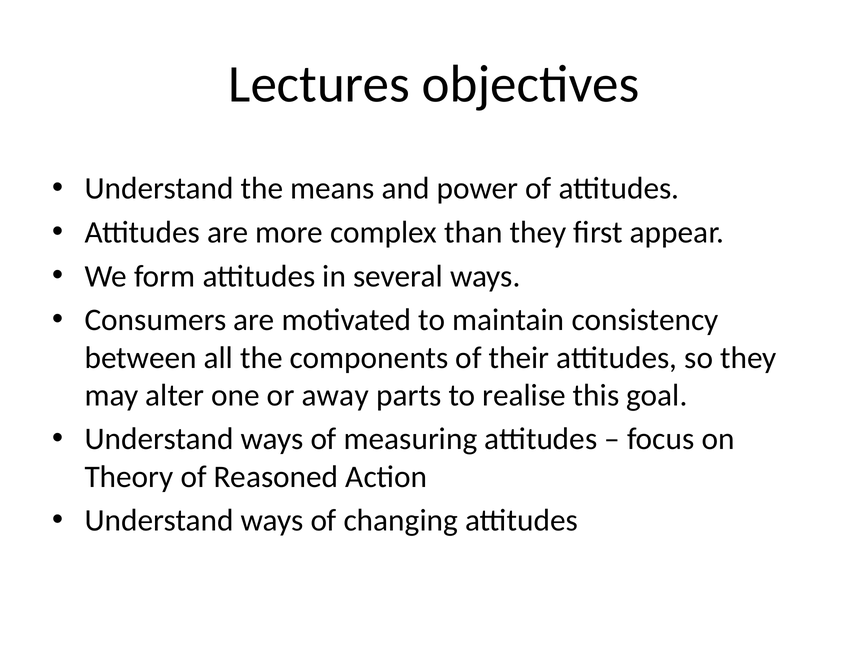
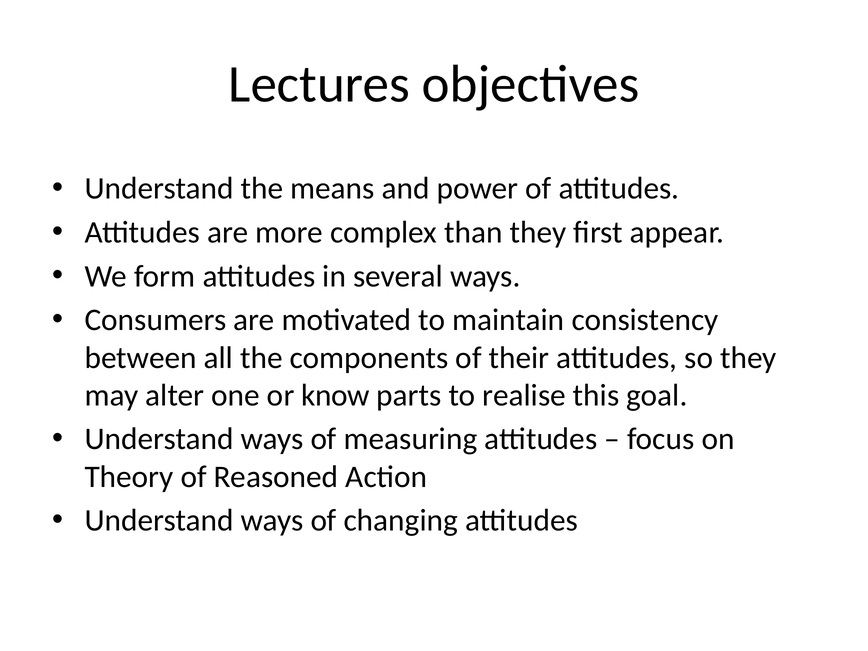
away: away -> know (336, 395)
